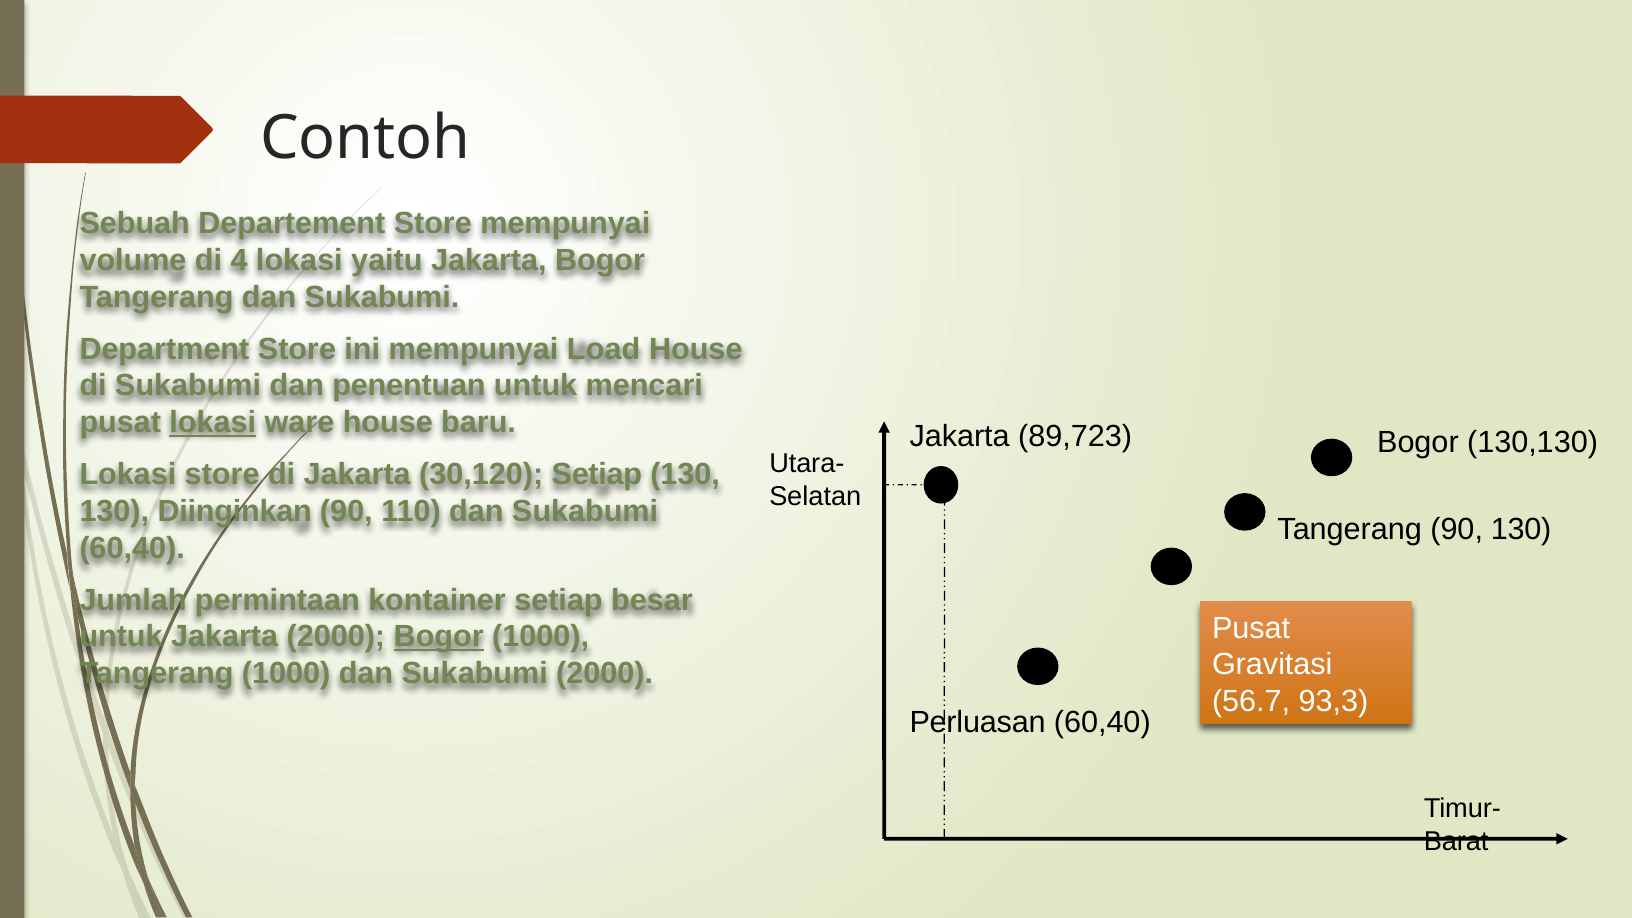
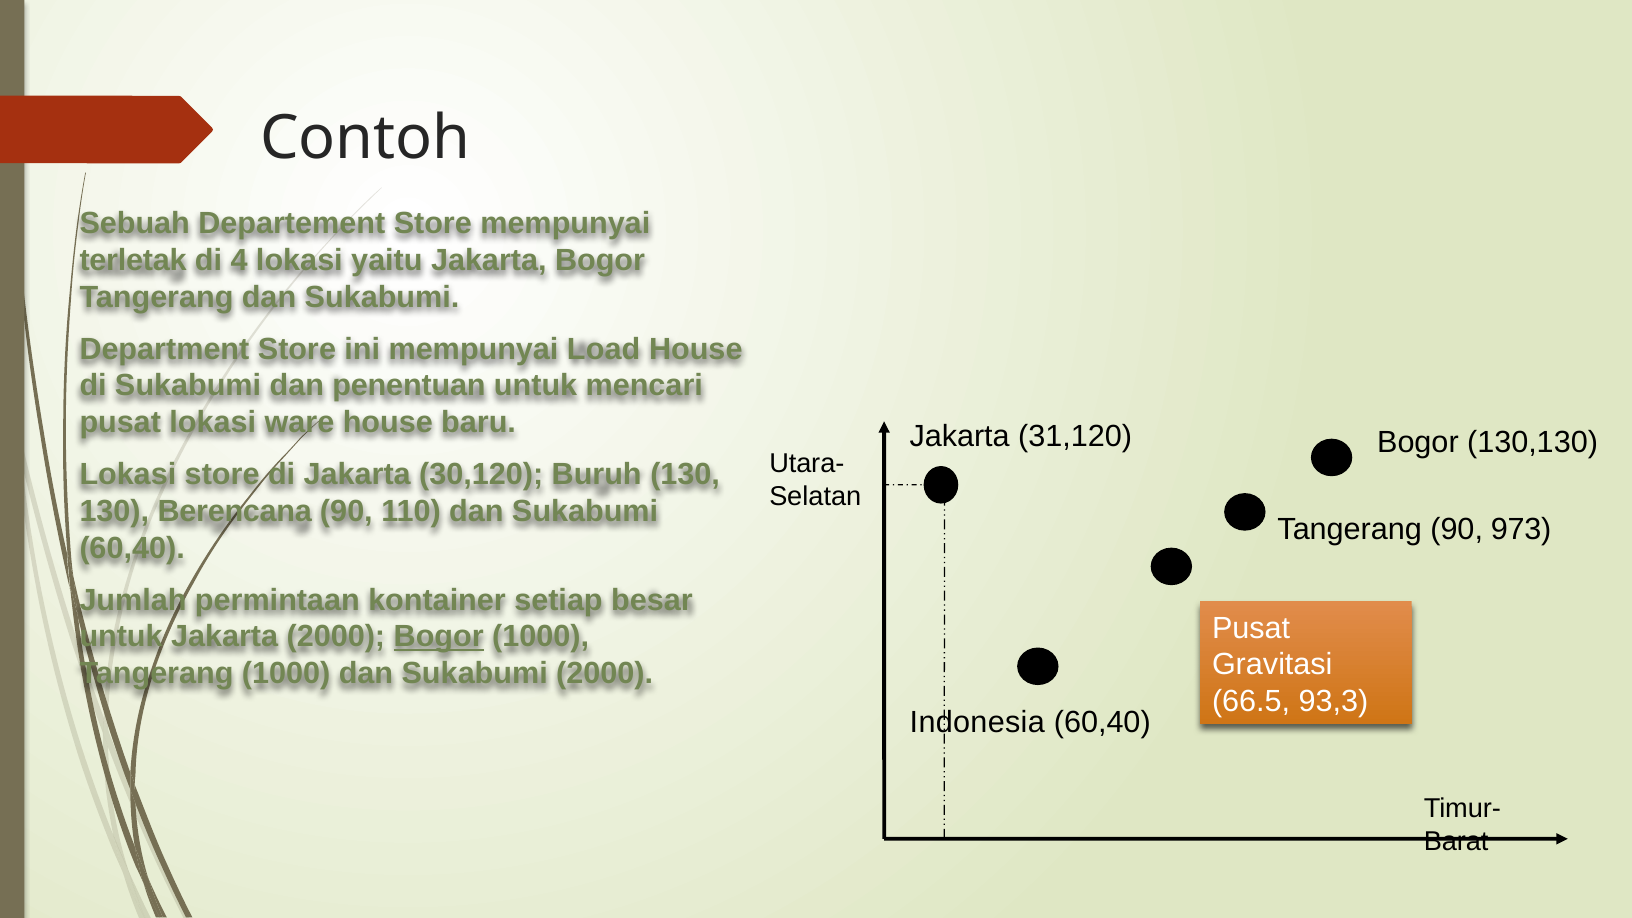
volume: volume -> terletak (133, 260)
lokasi underline: present -> none (213, 422)
89,723: 89,723 -> 31,120 (1075, 437)
30,120 Setiap: Setiap -> Buruh (597, 475)
Diinginkan: Diinginkan -> Berencana (235, 511)
90 130: 130 -> 973 (1521, 530)
56.7: 56.7 -> 66.5 (1251, 701)
Perluasan: Perluasan -> Indonesia (977, 722)
